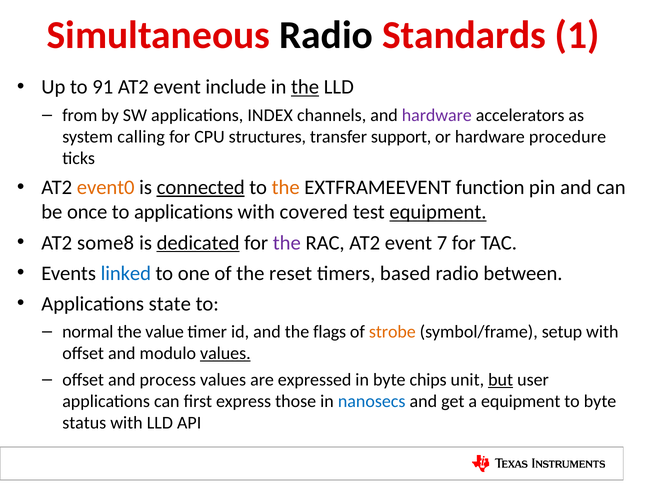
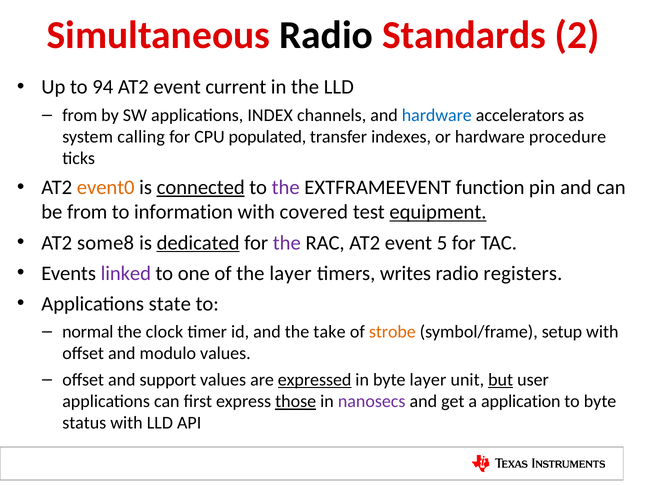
1: 1 -> 2 (577, 35)
91: 91 -> 94 (103, 87)
include: include -> current (236, 87)
the underline: present -> none (305, 87)
hardware colour: purple -> blue (437, 115)
structures: structures -> populated (267, 137)
support: support -> indexes (401, 137)
the colour: orange -> purple (286, 187)
be once: once -> from (87, 212)
to applications: applications -> information (184, 212)
7: 7 -> 5 (442, 243)
linked colour: blue -> purple (126, 273)
the reset: reset -> layer (291, 273)
based: based -> writes (406, 273)
between: between -> registers (523, 273)
value: value -> clock (164, 332)
flags: flags -> take (329, 332)
values underline: present -> none (225, 354)
process: process -> support (168, 380)
expressed underline: none -> present (315, 380)
byte chips: chips -> layer (428, 380)
those underline: none -> present (296, 402)
nanosecs colour: blue -> purple (372, 402)
a equipment: equipment -> application (521, 402)
